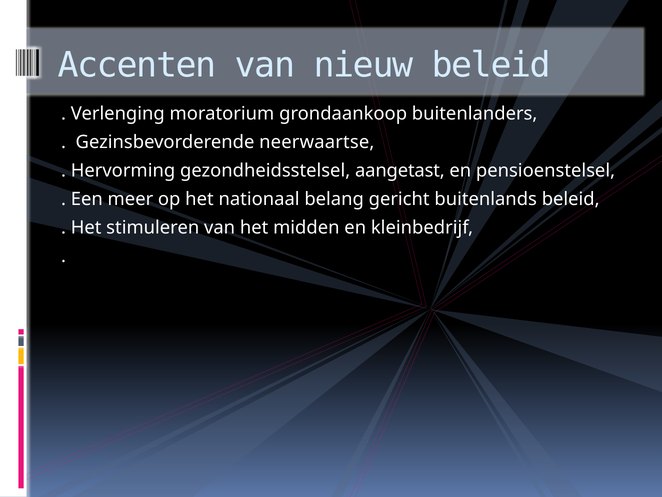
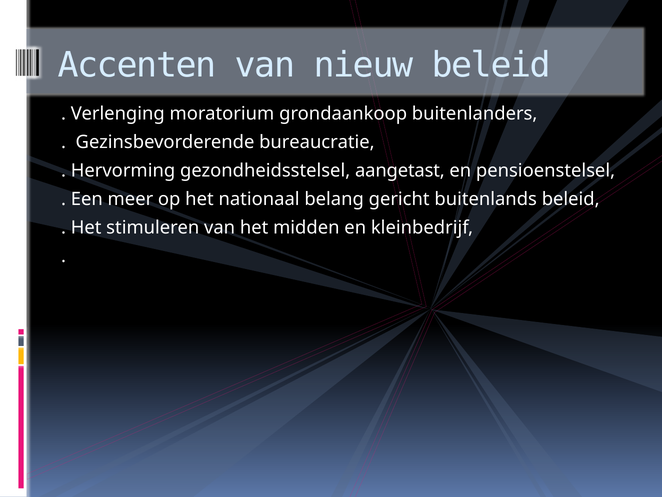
neerwaartse: neerwaartse -> bureaucratie (317, 142)
